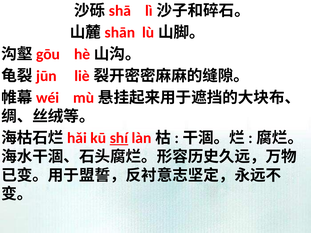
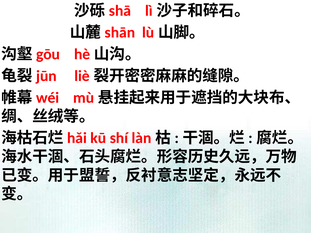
shí underline: present -> none (119, 138)
